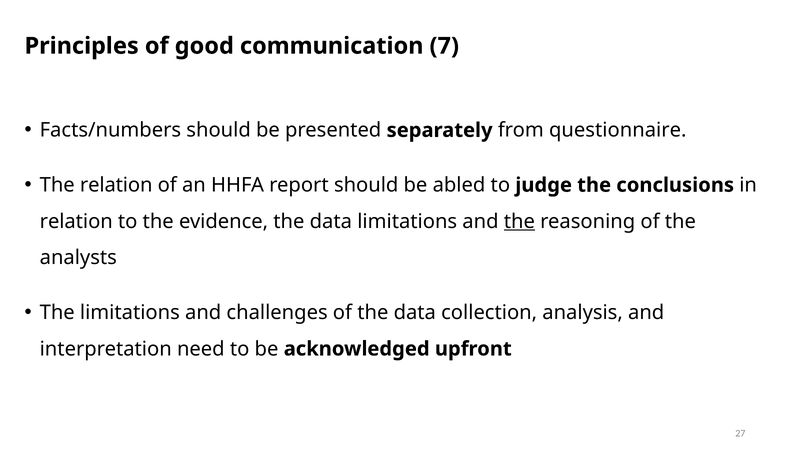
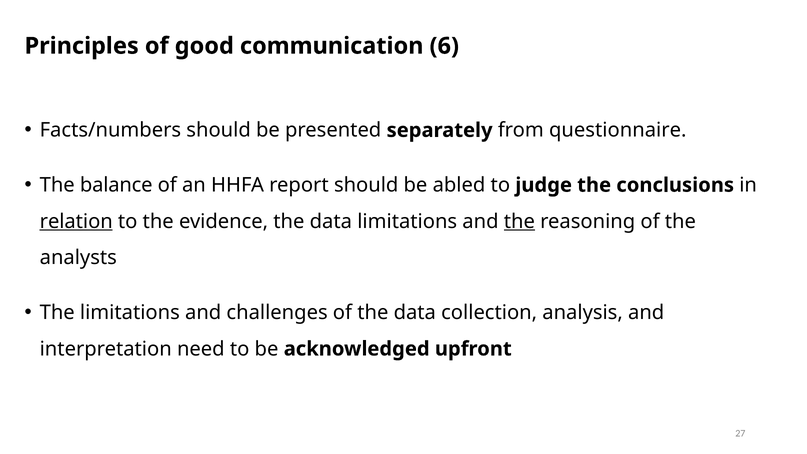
7: 7 -> 6 (444, 46)
The relation: relation -> balance (116, 185)
relation underline: none -> present (76, 221)
